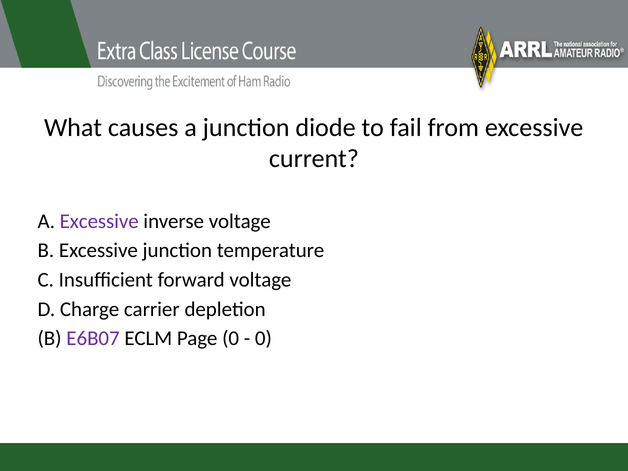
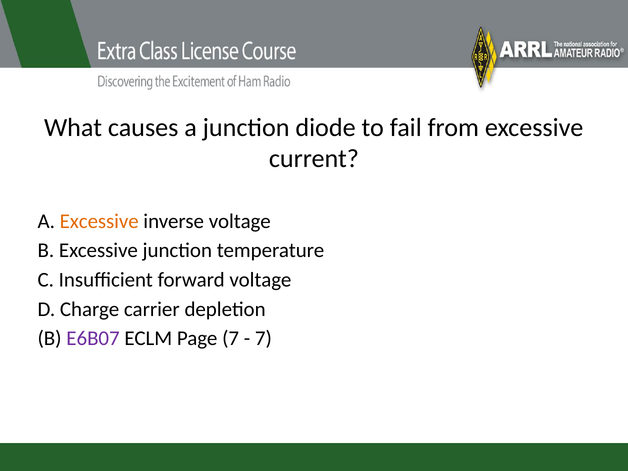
Excessive colour: purple -> orange (99, 221)
Page 0: 0 -> 7 (231, 338)
0: 0 -> 7 (263, 338)
